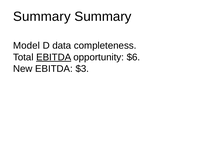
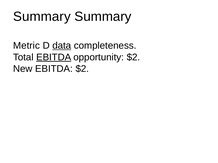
Model: Model -> Metric (26, 46)
data underline: none -> present (62, 46)
opportunity $6: $6 -> $2 (133, 57)
EBITDA $3: $3 -> $2 (82, 69)
